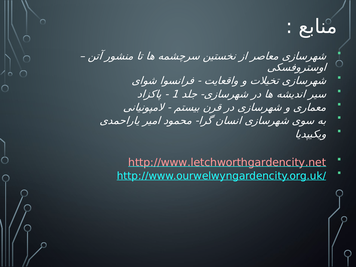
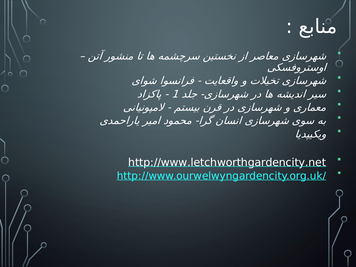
http://www.letchworthgardencity.net colour: pink -> white (227, 162)
